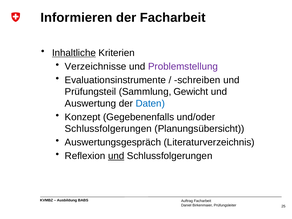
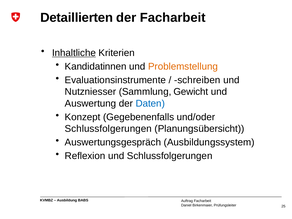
Informieren: Informieren -> Detaillierten (77, 18)
Verzeichnisse: Verzeichnisse -> Kandidatinnen (96, 66)
Problemstellung colour: purple -> orange (183, 66)
Prüfungsteil: Prüfungsteil -> Nutzniesser (90, 92)
Literaturverzeichnis: Literaturverzeichnis -> Ausbildungssystem (209, 142)
und underline: present -> none (116, 156)
